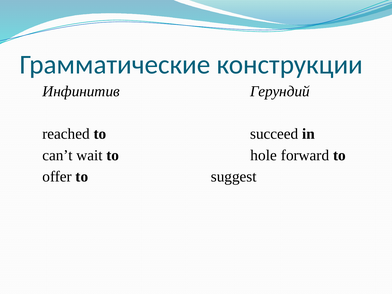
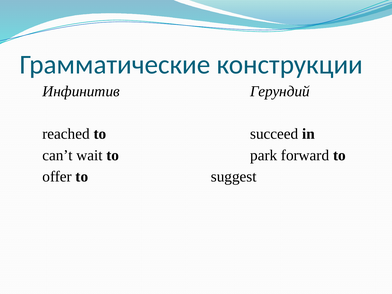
hole: hole -> park (264, 155)
